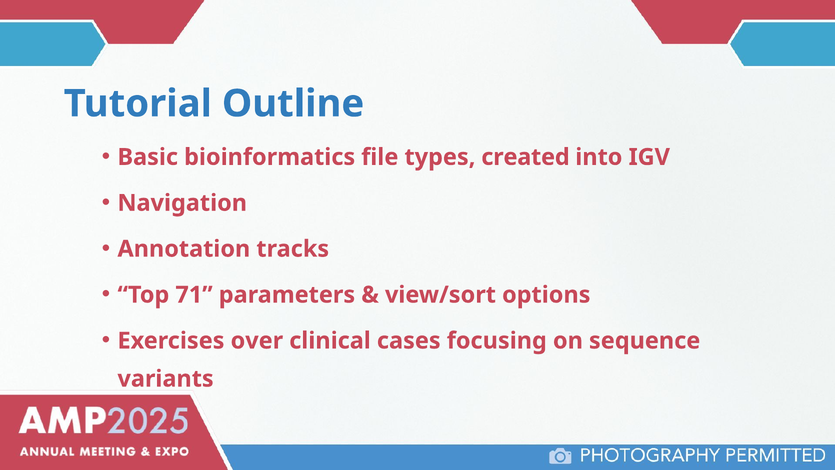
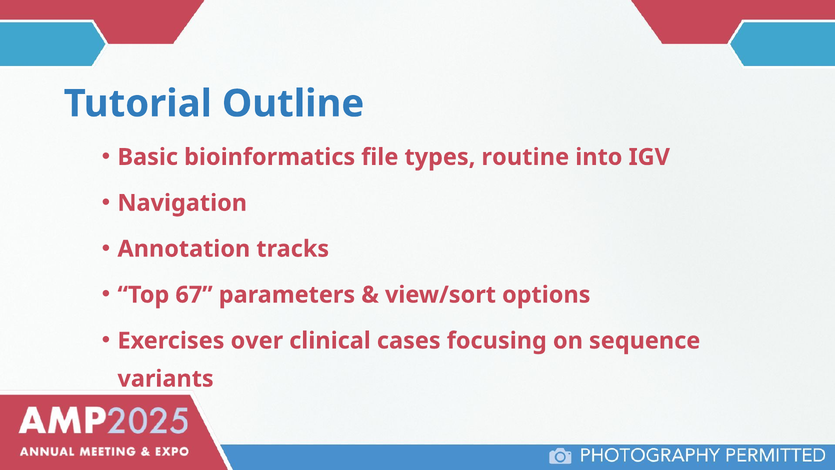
created: created -> routine (525, 157)
71: 71 -> 67 (194, 295)
